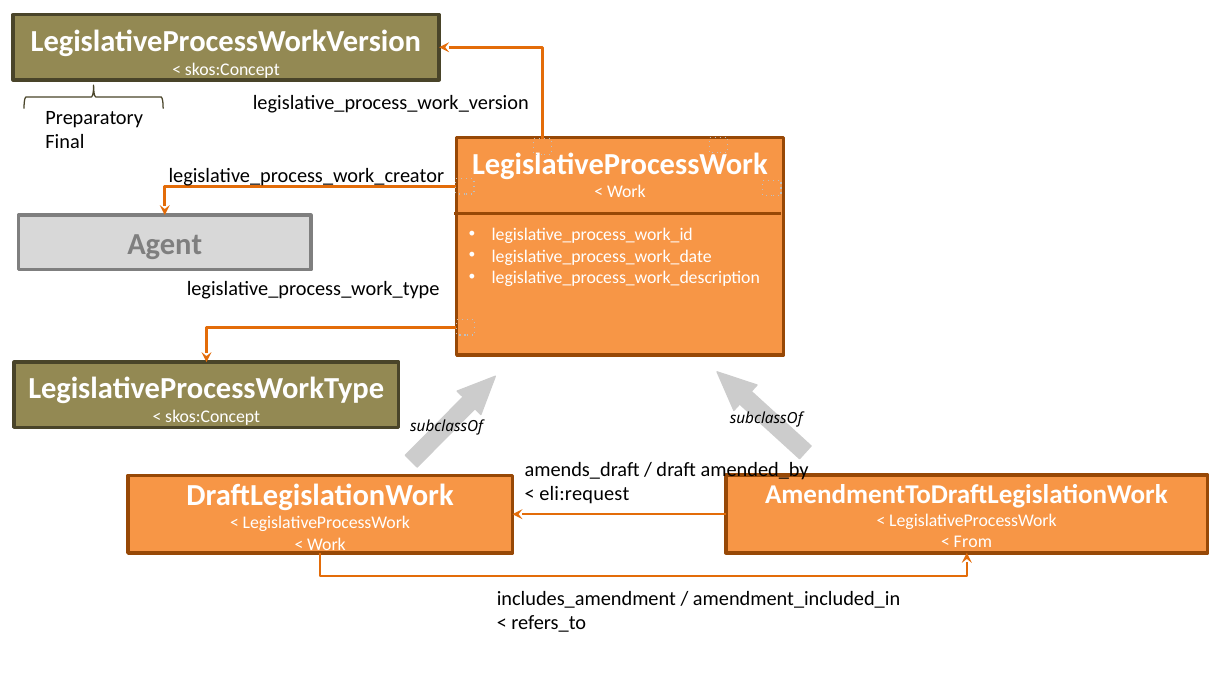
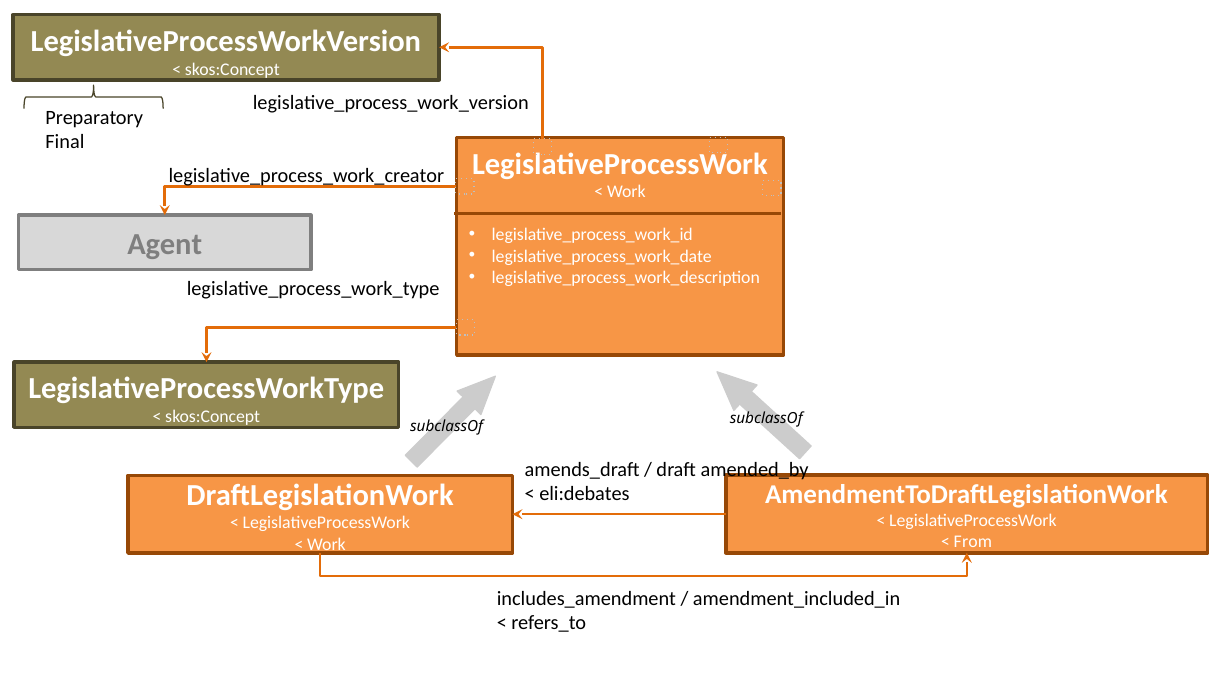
eli:request: eli:request -> eli:debates (584, 494)
